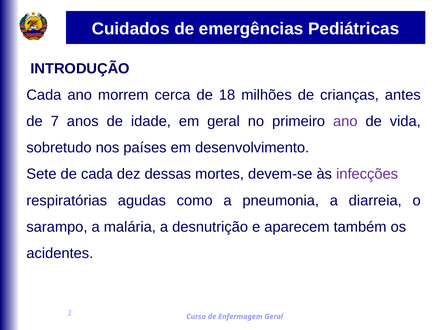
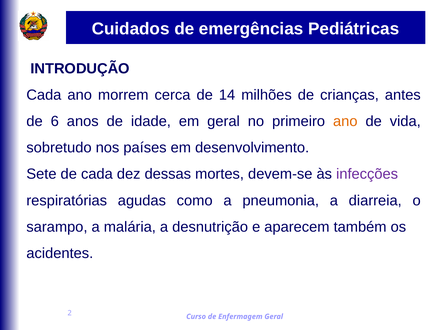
18: 18 -> 14 (227, 95)
7: 7 -> 6 (55, 121)
ano colour: purple -> orange (345, 121)
